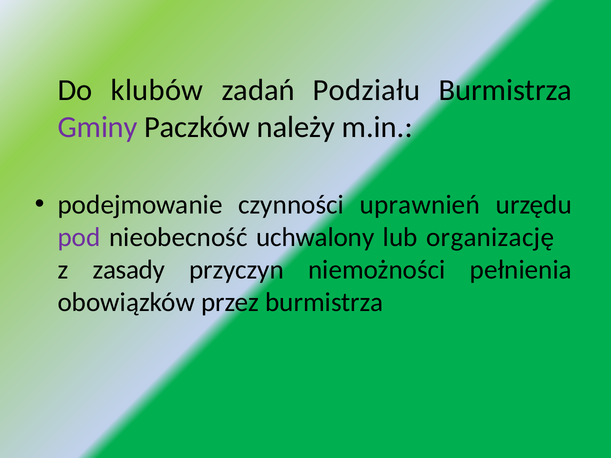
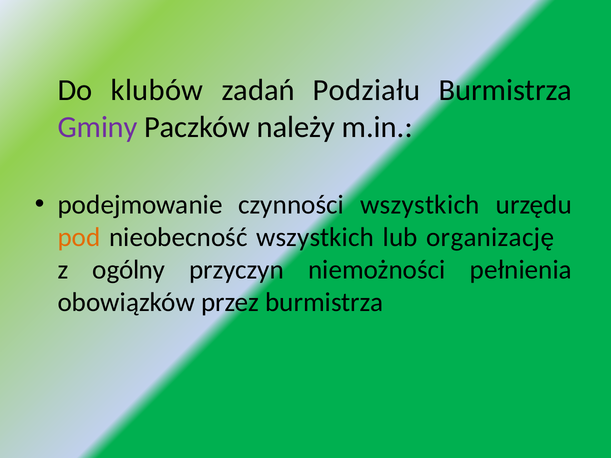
czynności uprawnień: uprawnień -> wszystkich (420, 205)
pod colour: purple -> orange (79, 237)
nieobecność uchwalony: uchwalony -> wszystkich (315, 237)
zasady: zasady -> ogólny (129, 270)
